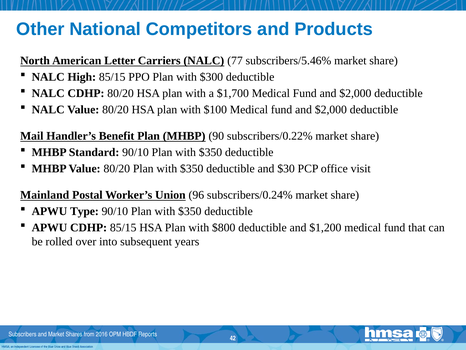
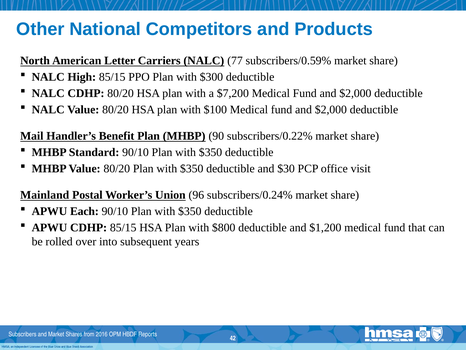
subscribers/5.46%: subscribers/5.46% -> subscribers/0.59% (288, 61)
$1,700: $1,700 -> $7,200 (233, 93)
Type: Type -> Each (84, 211)
